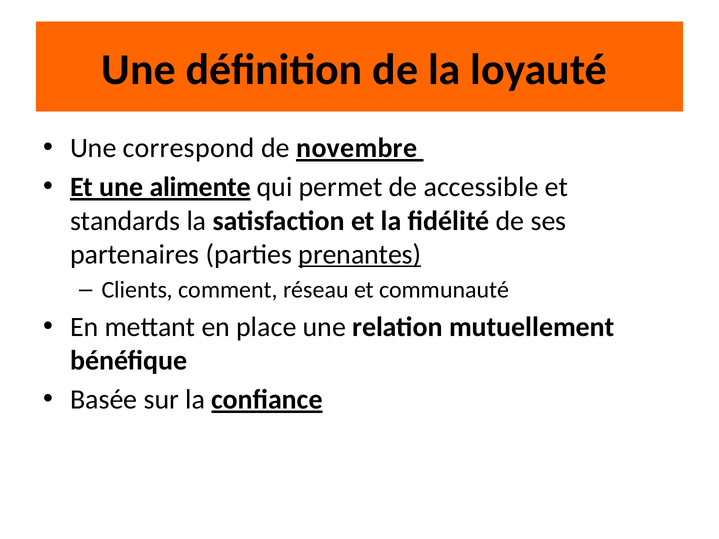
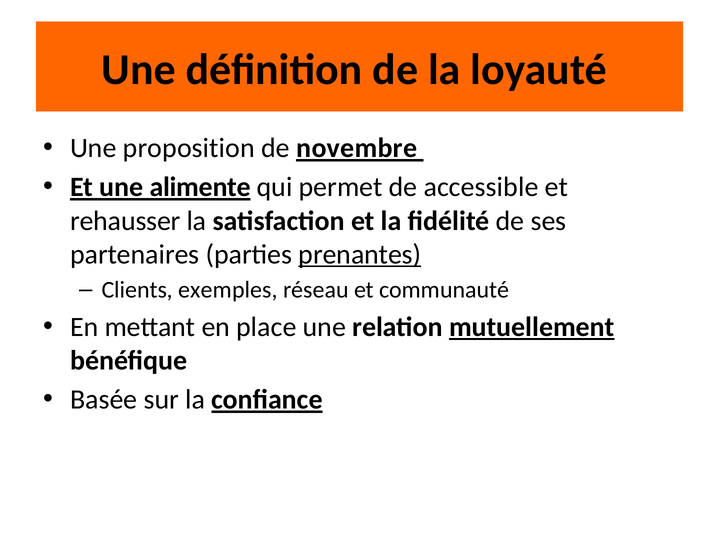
correspond: correspond -> proposition (189, 148)
standards: standards -> rehausser (125, 221)
comment: comment -> exemples (228, 290)
mutuellement underline: none -> present (532, 327)
